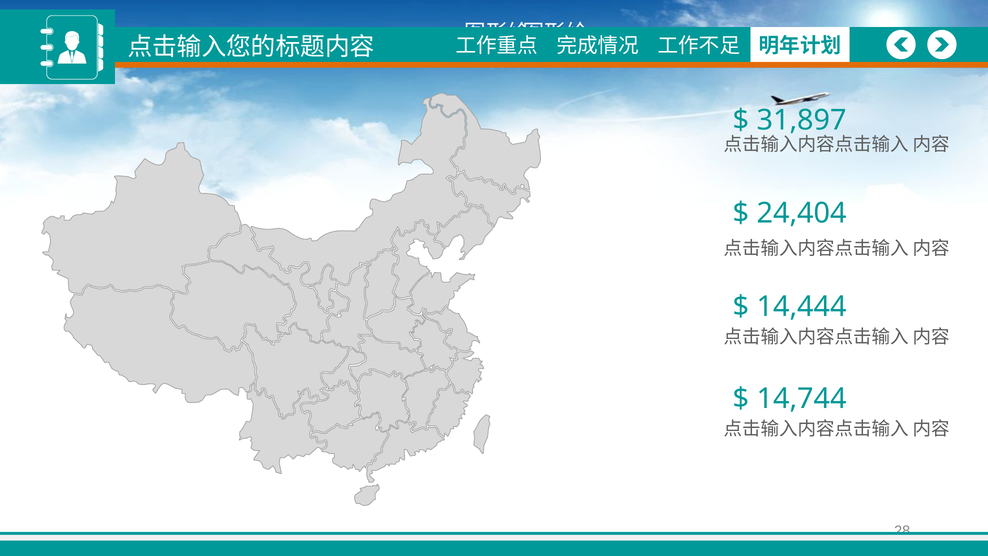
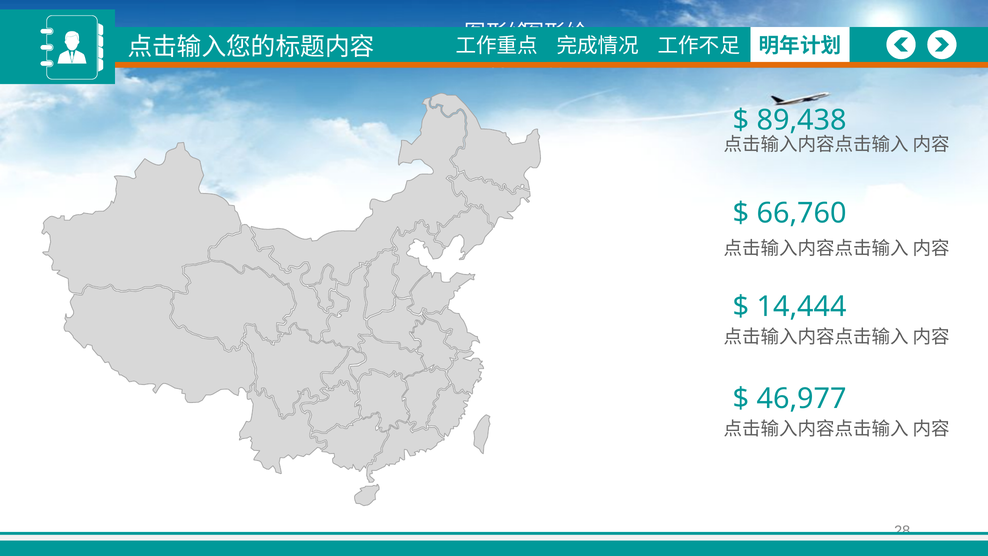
31,897: 31,897 -> 89,438 (802, 120)
24,404: 24,404 -> 66,760 (802, 213)
14,744: 14,744 -> 46,977 (802, 398)
